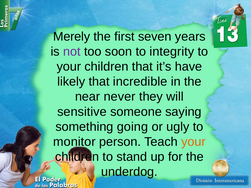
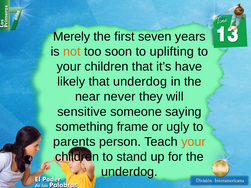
not colour: purple -> orange (72, 52)
integrity: integrity -> uplifting (172, 52)
that incredible: incredible -> underdog (140, 82)
going: going -> frame (133, 127)
monitor: monitor -> parents (74, 142)
